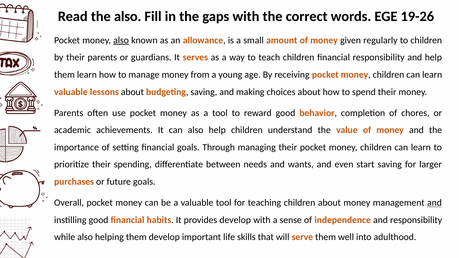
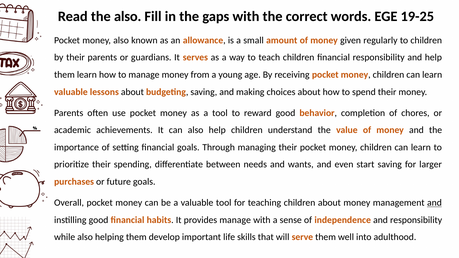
19-26: 19-26 -> 19-25 (417, 17)
also underline: present -> none (121, 40)
provides develop: develop -> manage (235, 220)
